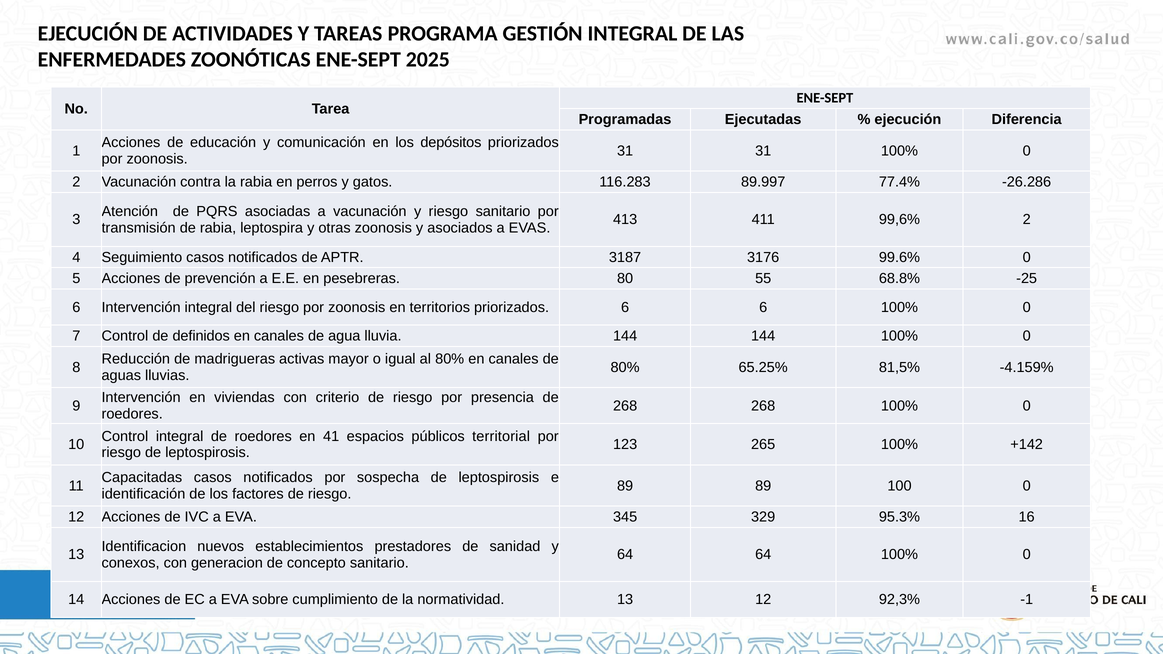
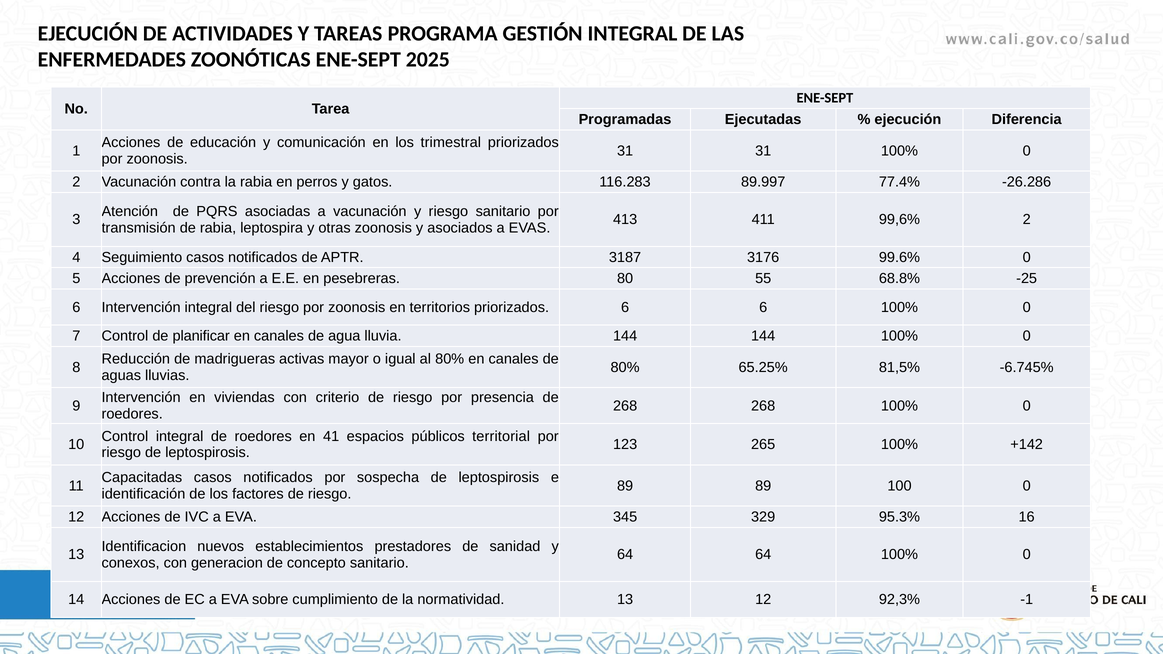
depósitos: depósitos -> trimestral (451, 143)
definidos: definidos -> planificar (201, 336)
-4.159%: -4.159% -> -6.745% (1027, 367)
